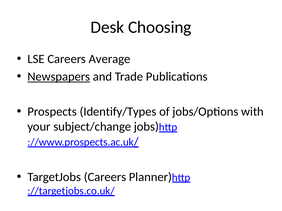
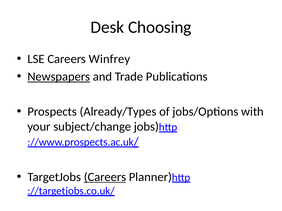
Average: Average -> Winfrey (109, 59)
Identify/Types: Identify/Types -> Already/Types (118, 112)
Careers underline: none -> present (105, 177)
